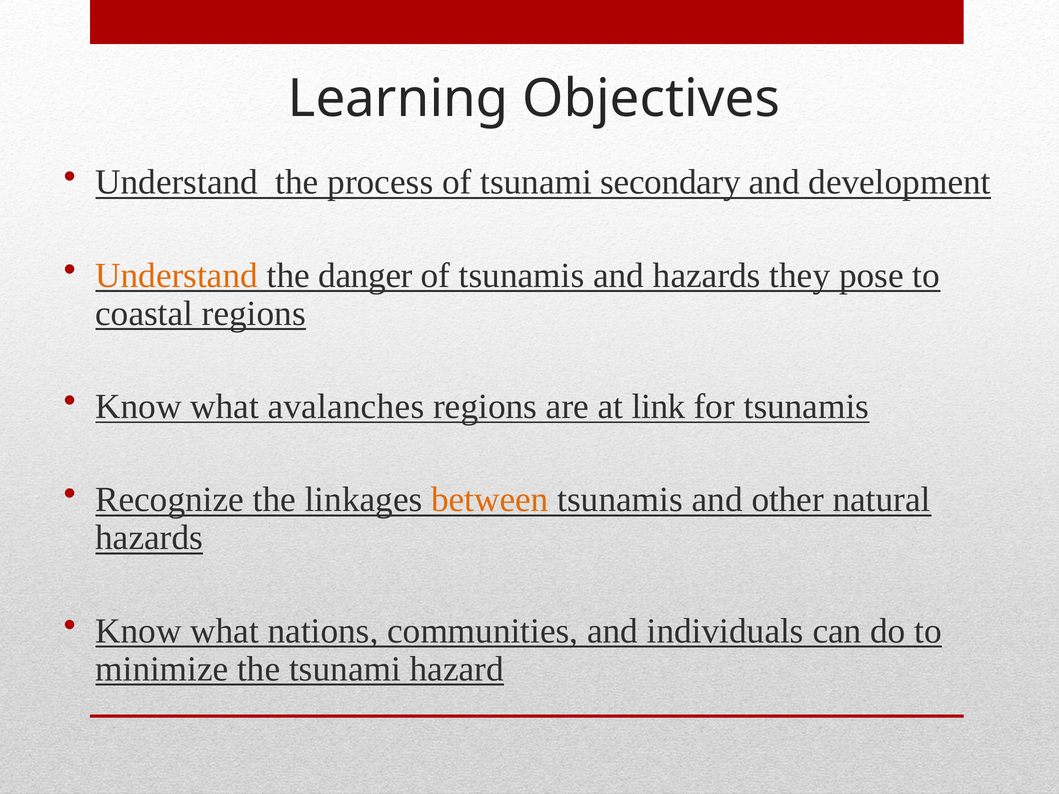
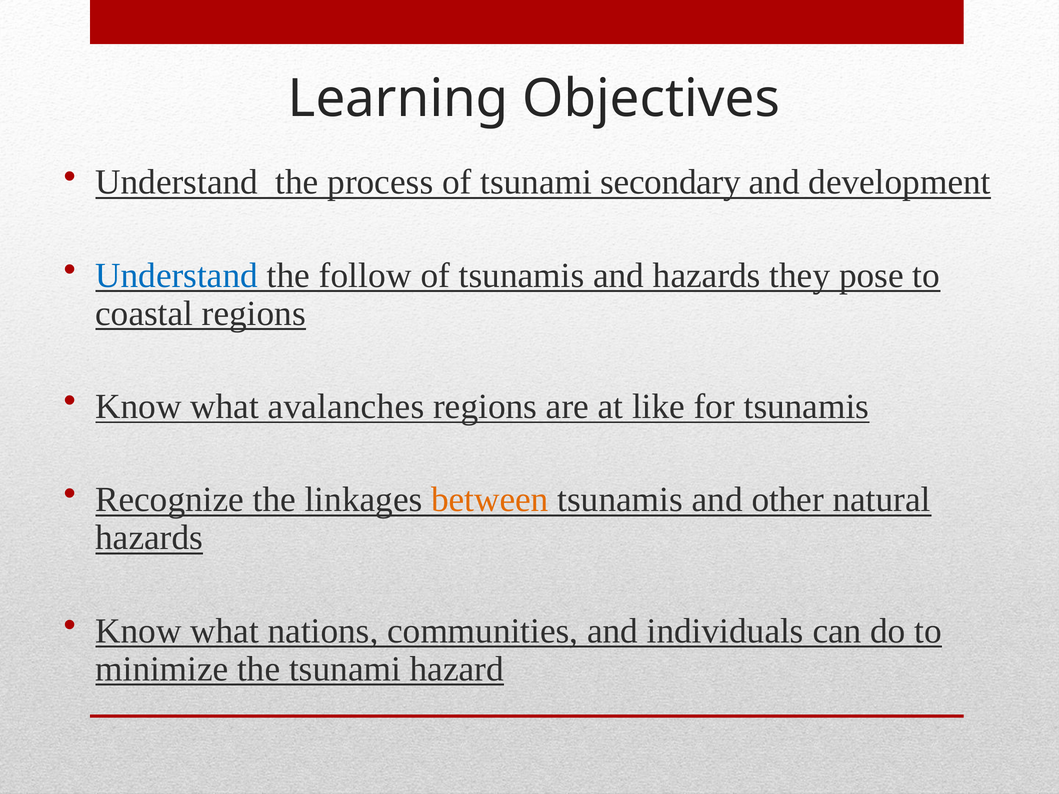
Understand colour: orange -> blue (177, 275)
danger: danger -> follow (365, 275)
link: link -> like (658, 407)
